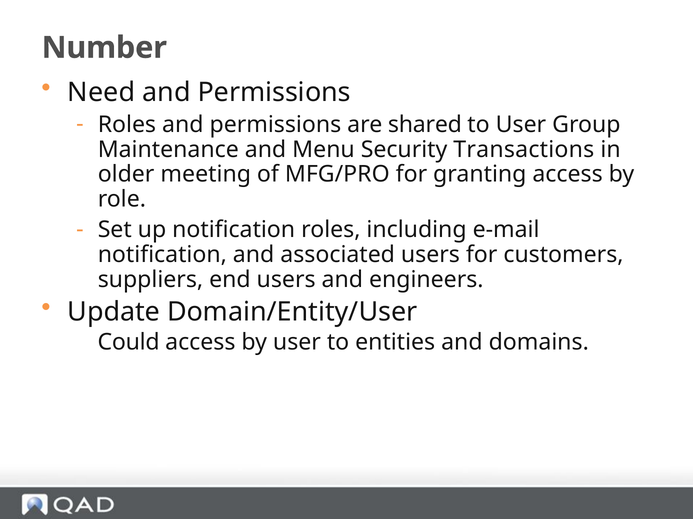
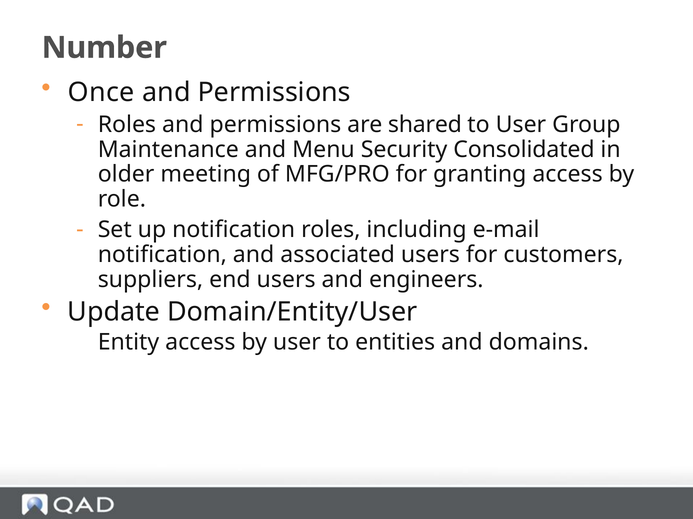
Need: Need -> Once (101, 92)
Transactions: Transactions -> Consolidated (524, 150)
Could: Could -> Entity (128, 343)
